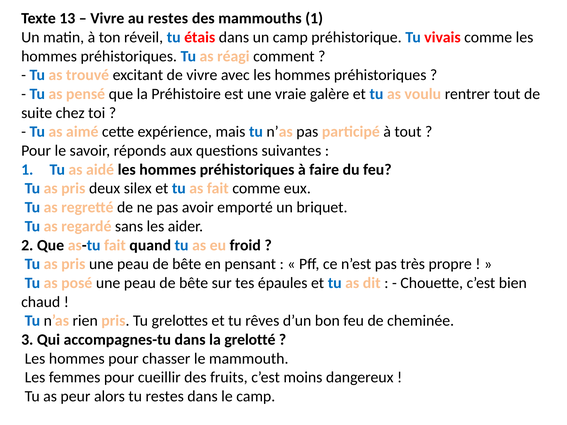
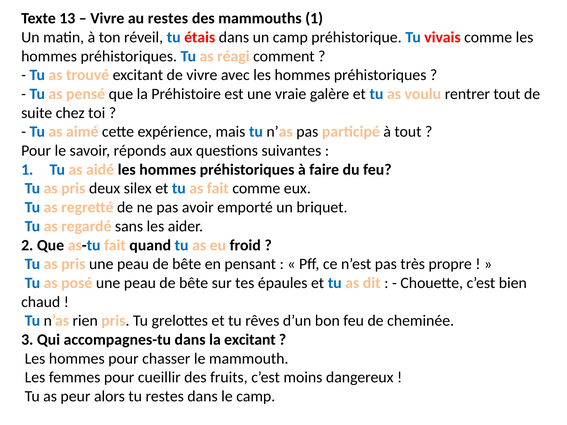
la grelotté: grelotté -> excitant (250, 340)
